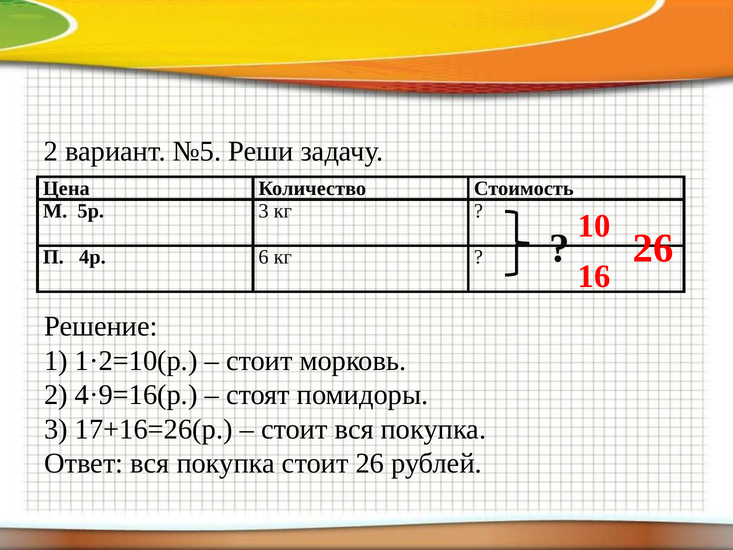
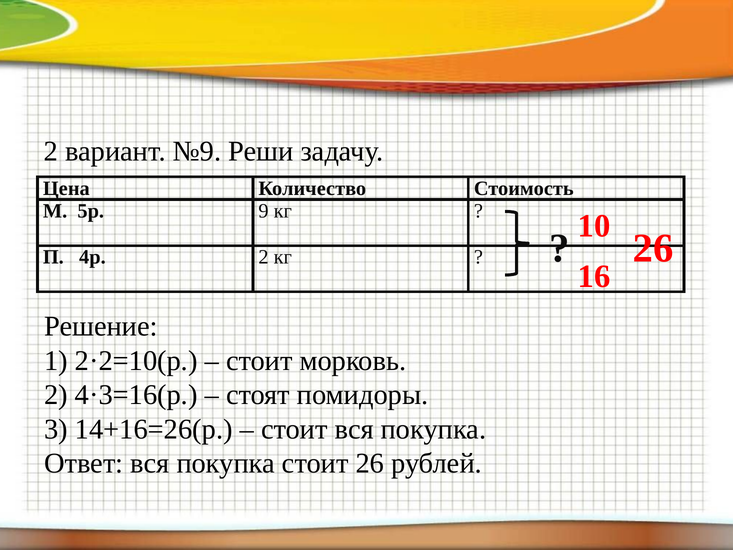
№5: №5 -> №9 (197, 151)
5р 3: 3 -> 9 (264, 211)
4р 6: 6 -> 2 (264, 257)
1·2=10(р: 1·2=10(р -> 2·2=10(р (136, 361)
4·9=16(р: 4·9=16(р -> 4·3=16(р (136, 395)
17+16=26(р: 17+16=26(р -> 14+16=26(р (154, 429)
